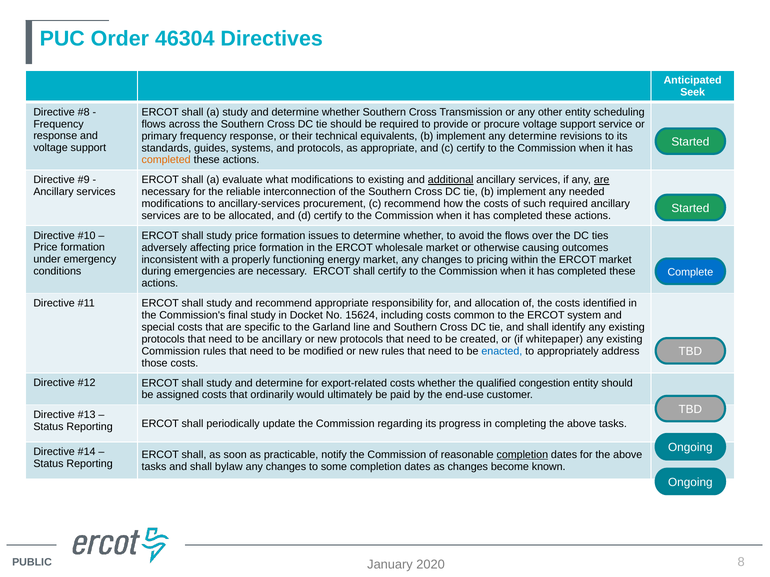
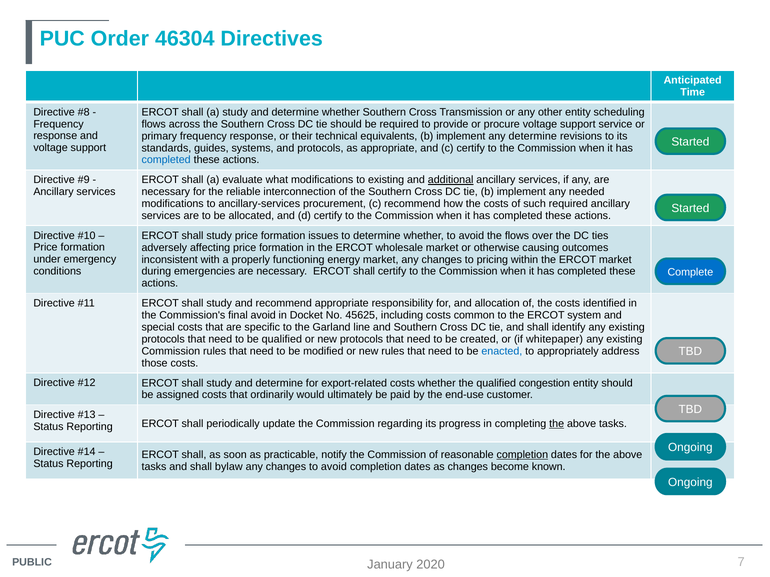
Seek: Seek -> Time (693, 92)
completed colour: orange -> blue (166, 160)
are underline: present -> none (602, 180)
final study: study -> avoid (263, 316)
15624: 15624 -> 45625 (362, 316)
be ancillary: ancillary -> qualified (282, 339)
the underline: none -> present (557, 424)
changes to some: some -> avoid (334, 467)
8: 8 -> 7 (741, 563)
